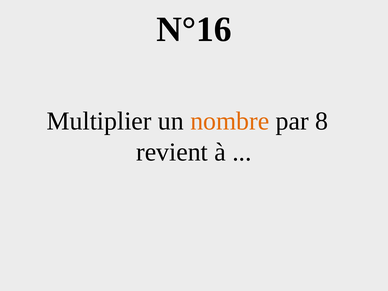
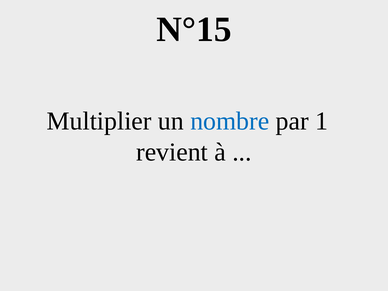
N°16: N°16 -> N°15 (194, 29)
nombre colour: orange -> blue (230, 121)
8: 8 -> 1 (322, 121)
